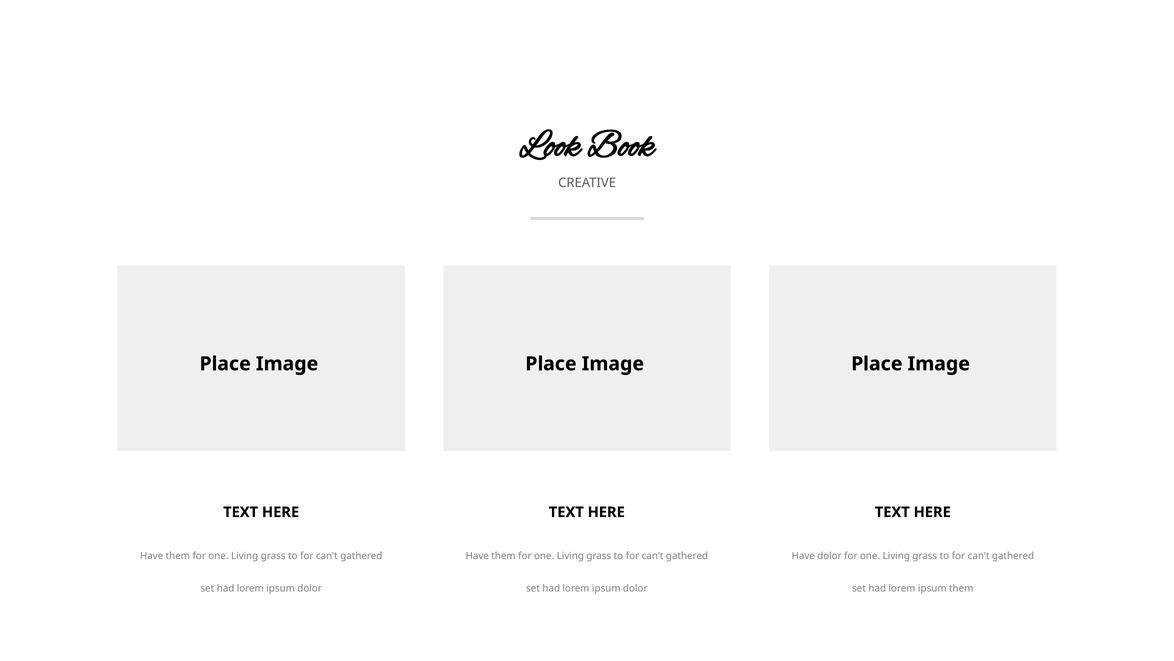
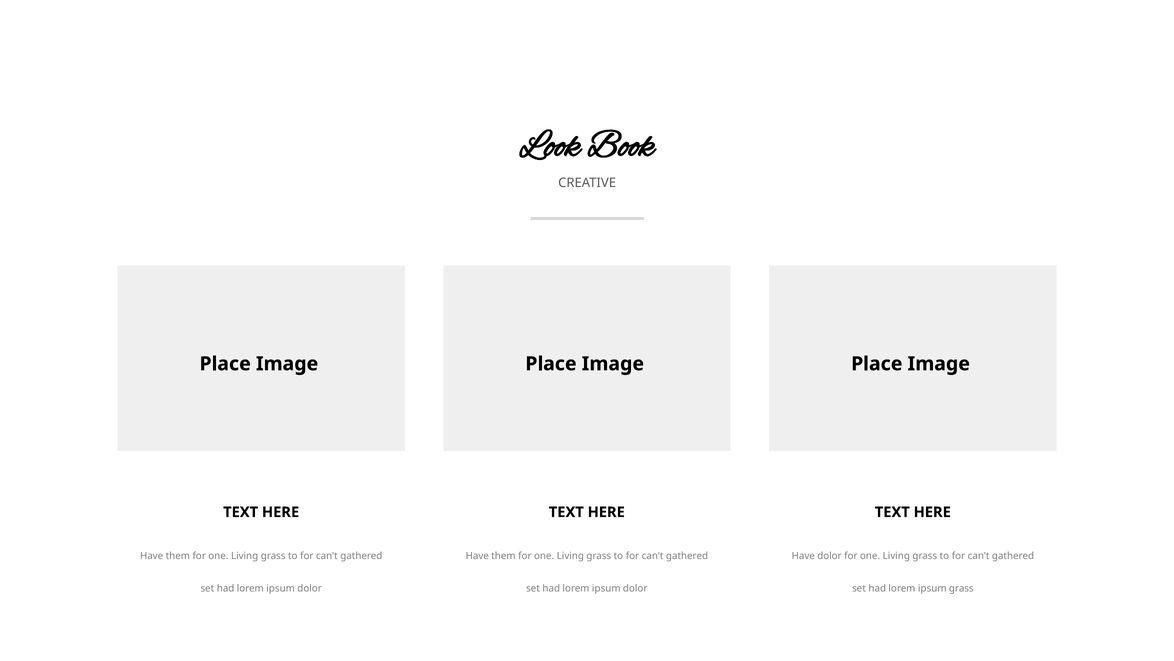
ipsum them: them -> grass (961, 588)
